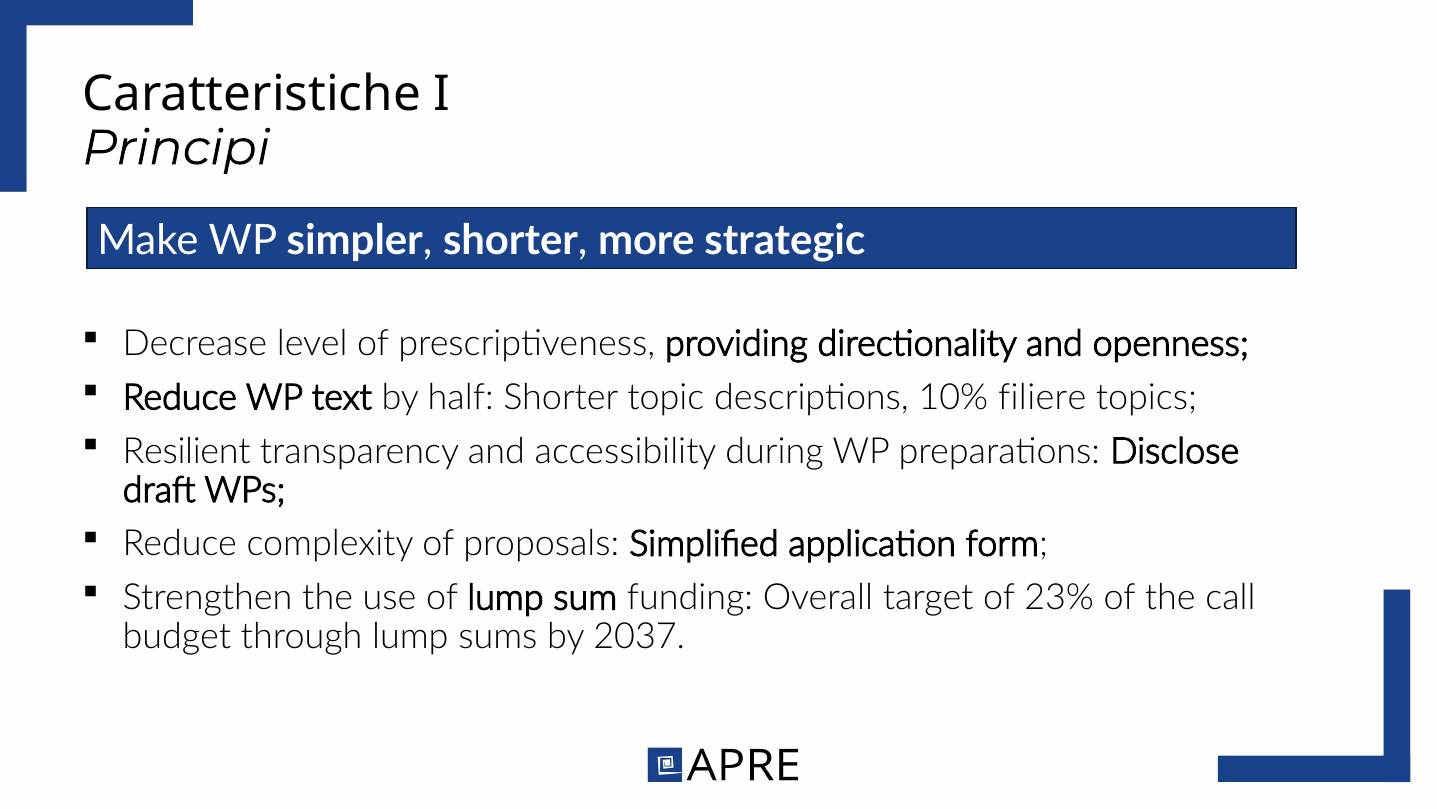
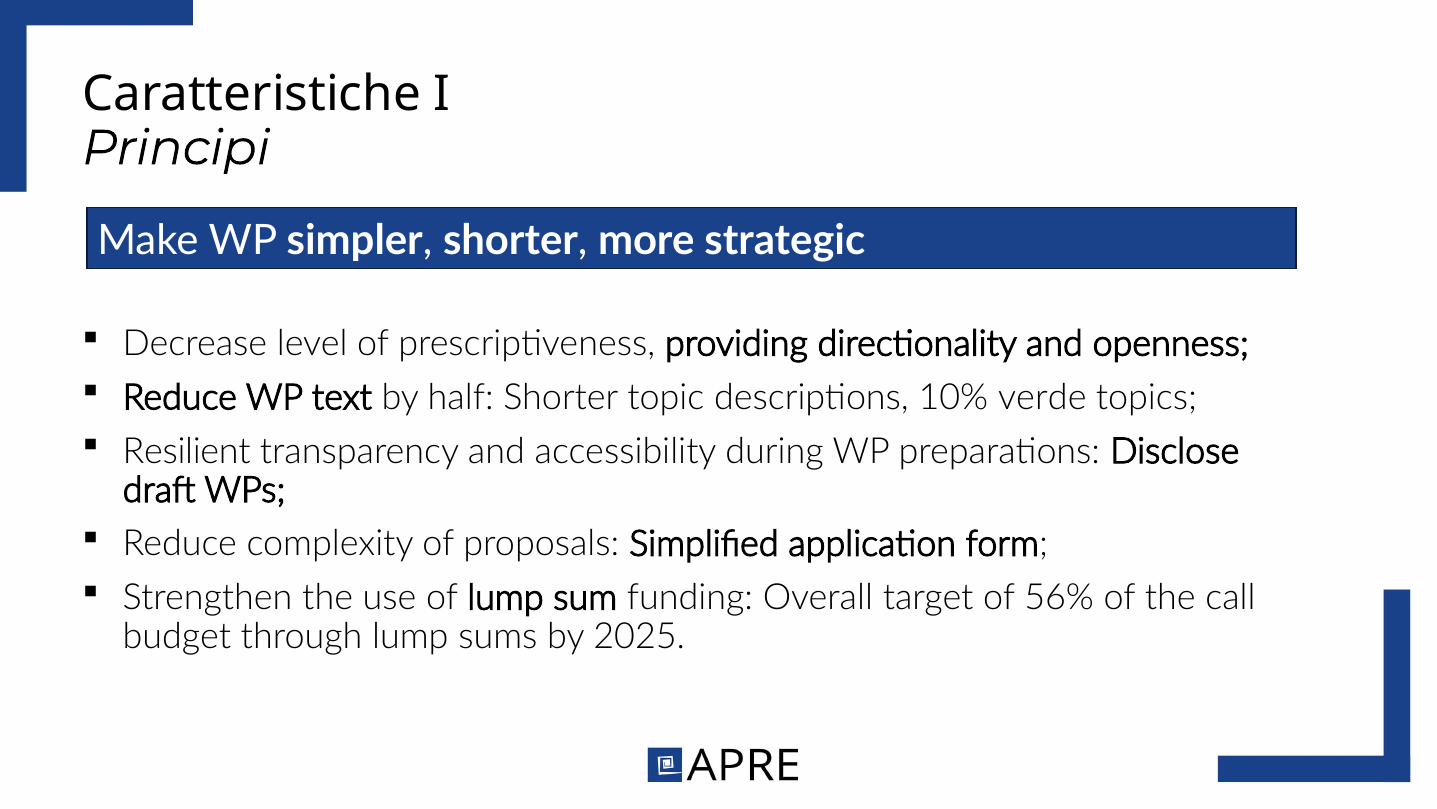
filiere: filiere -> verde (1042, 397)
23%: 23% -> 56% (1059, 597)
2037: 2037 -> 2025 (639, 636)
